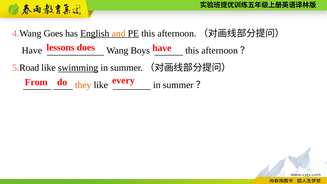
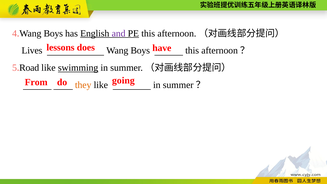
Goes: Goes -> Boys (53, 33)
and colour: orange -> purple (119, 33)
Have: Have -> Lives (32, 51)
every: every -> going (123, 80)
